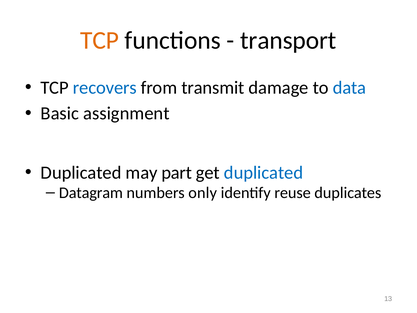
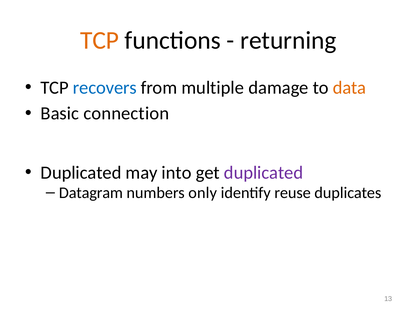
transport: transport -> returning (288, 40)
transmit: transmit -> multiple (213, 87)
data colour: blue -> orange (349, 87)
assignment: assignment -> connection (126, 113)
part: part -> into (177, 173)
duplicated colour: blue -> purple (264, 173)
